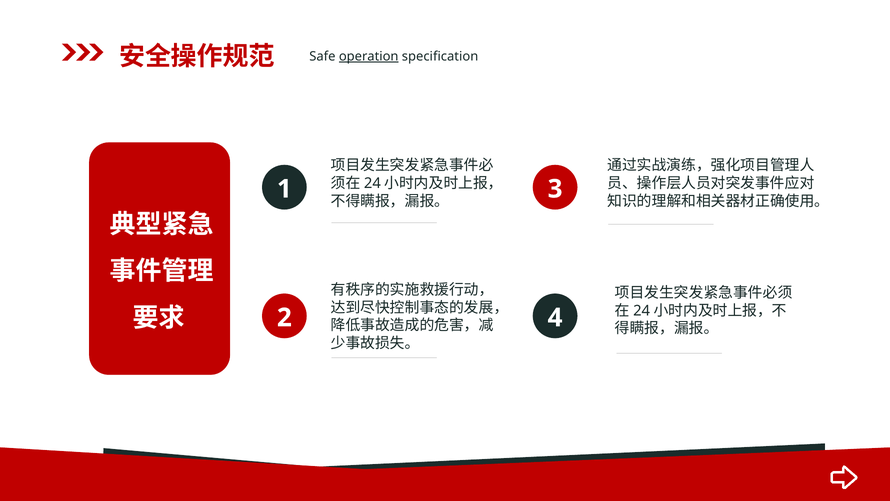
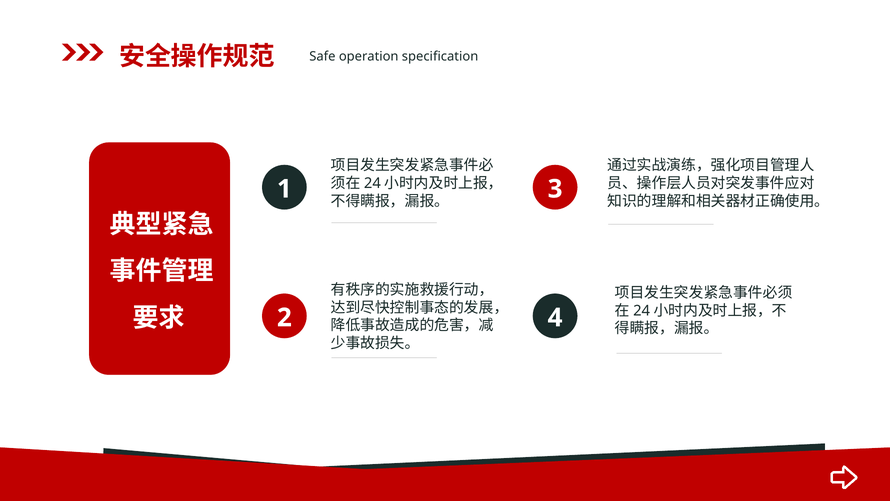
operation underline: present -> none (369, 56)
